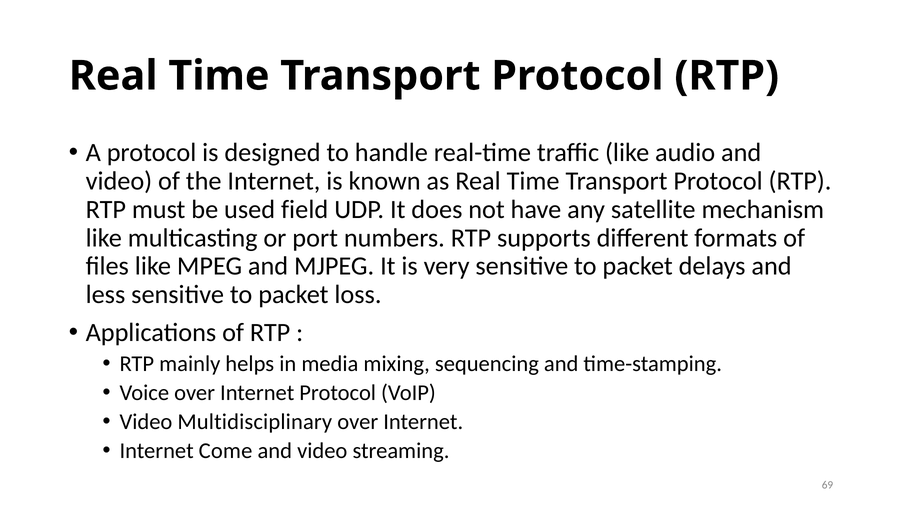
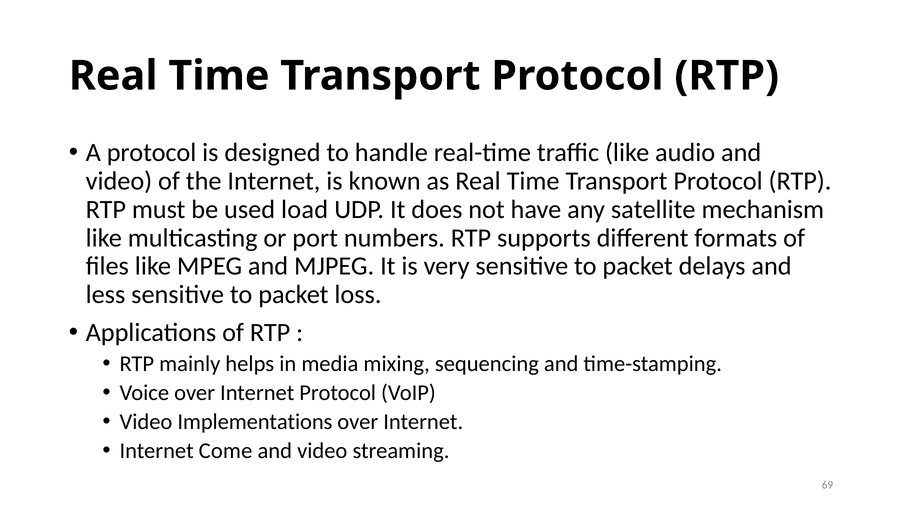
field: field -> load (305, 209)
Multidisciplinary: Multidisciplinary -> Implementations (255, 421)
